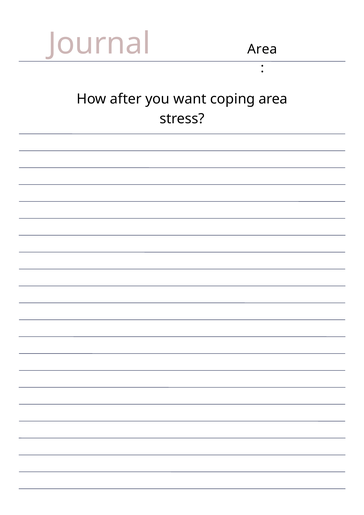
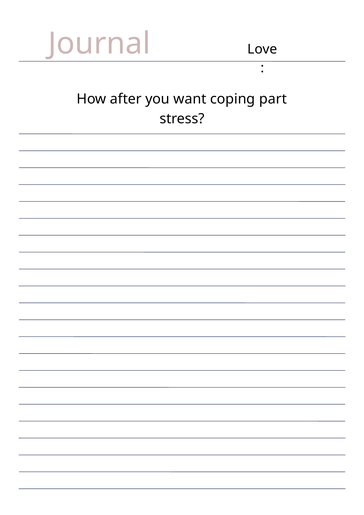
Journal Area: Area -> Love (262, 49)
coping area: area -> part (273, 99)
